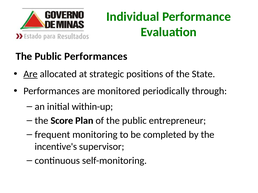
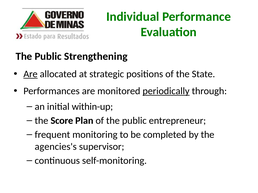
Public Performances: Performances -> Strengthening (96, 56)
periodically underline: none -> present (166, 91)
incentive's: incentive's -> agencies's (56, 147)
